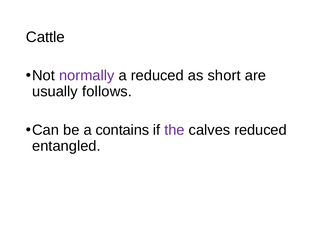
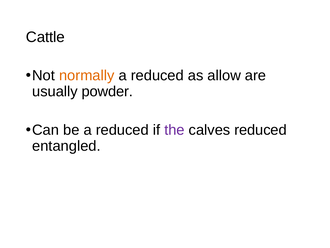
normally colour: purple -> orange (87, 75)
short: short -> allow (224, 75)
follows: follows -> powder (107, 91)
be a contains: contains -> reduced (122, 130)
